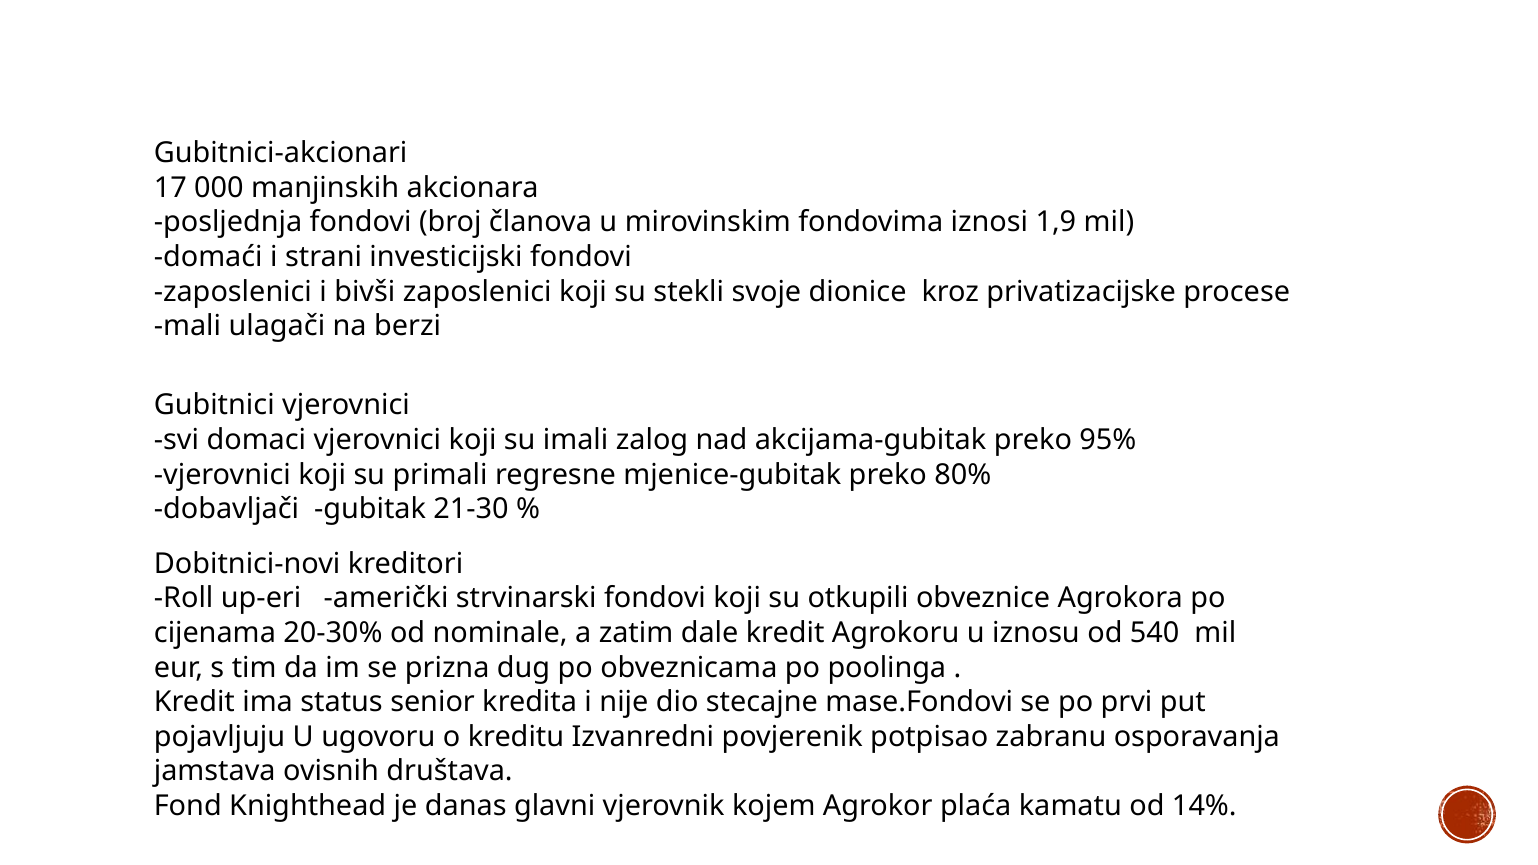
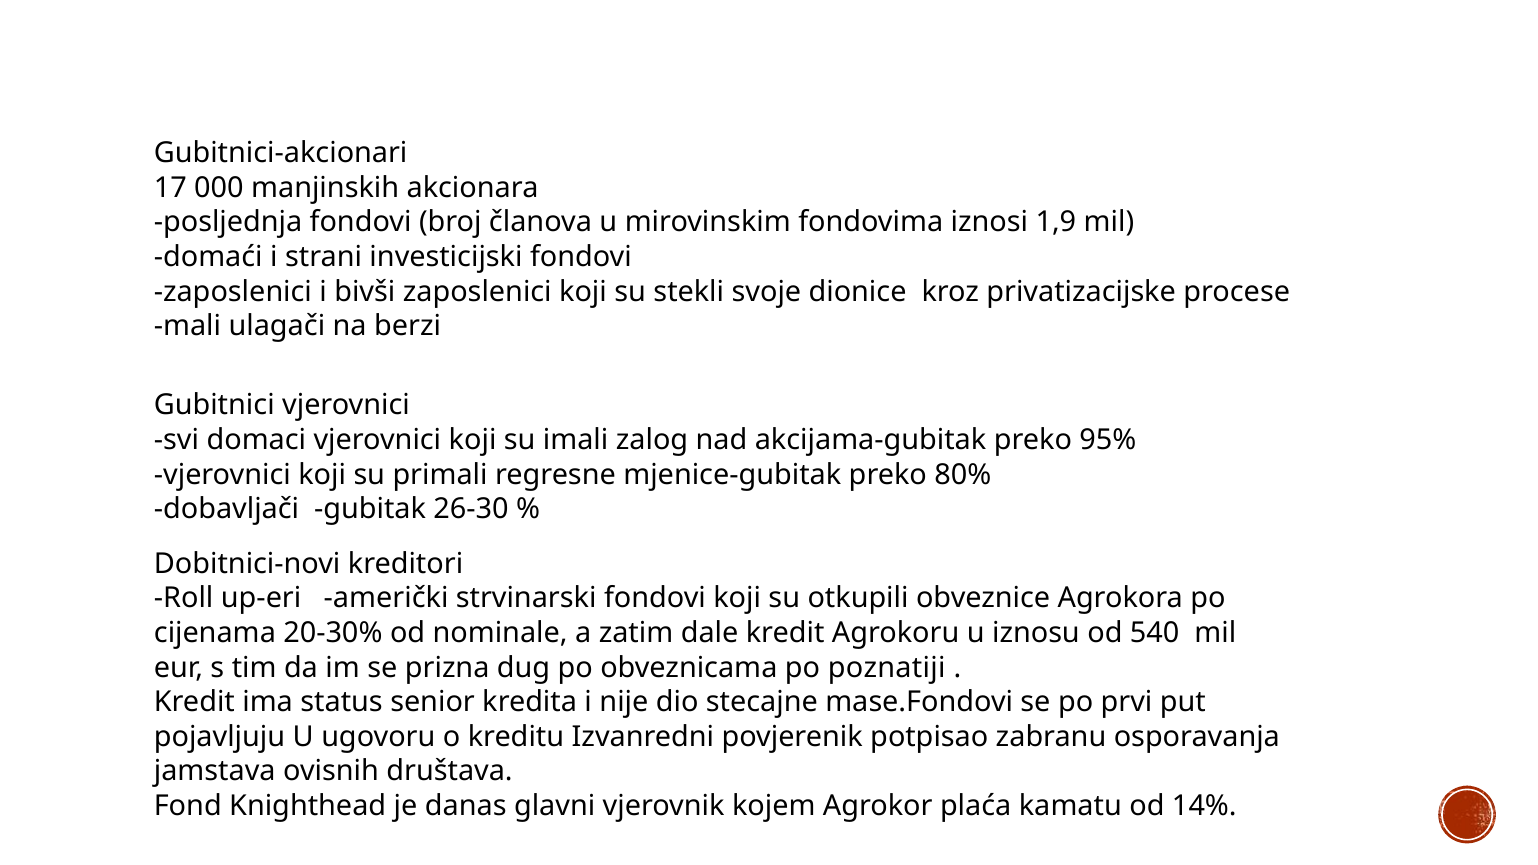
21-30: 21-30 -> 26-30 (471, 509)
poolinga: poolinga -> poznatiji (887, 668)
